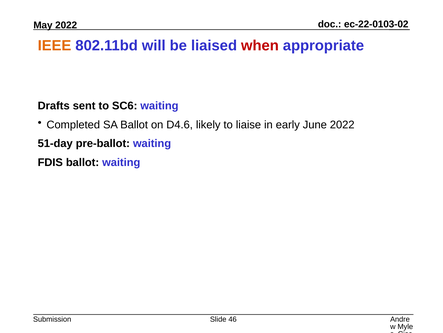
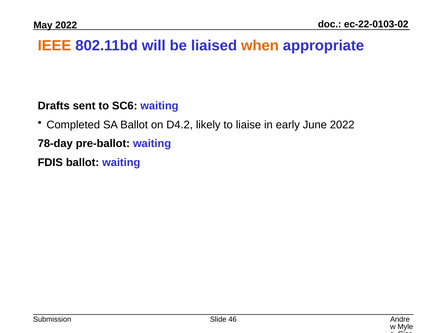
when colour: red -> orange (260, 45)
D4.6: D4.6 -> D4.2 (180, 124)
51-day: 51-day -> 78-day (55, 143)
